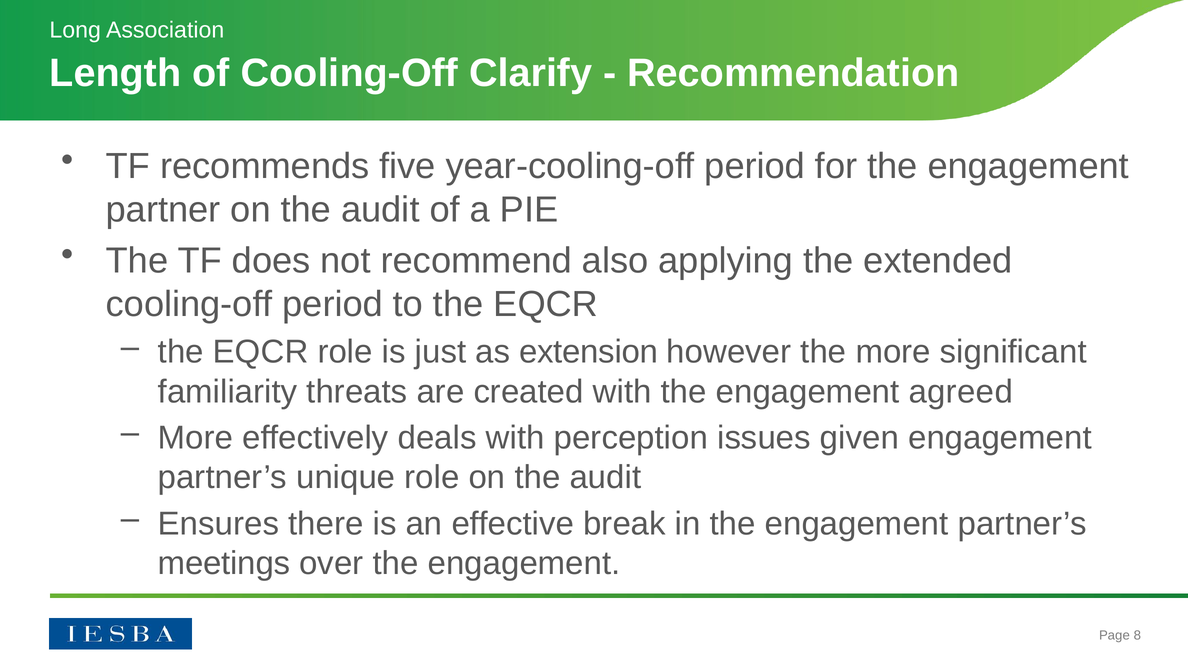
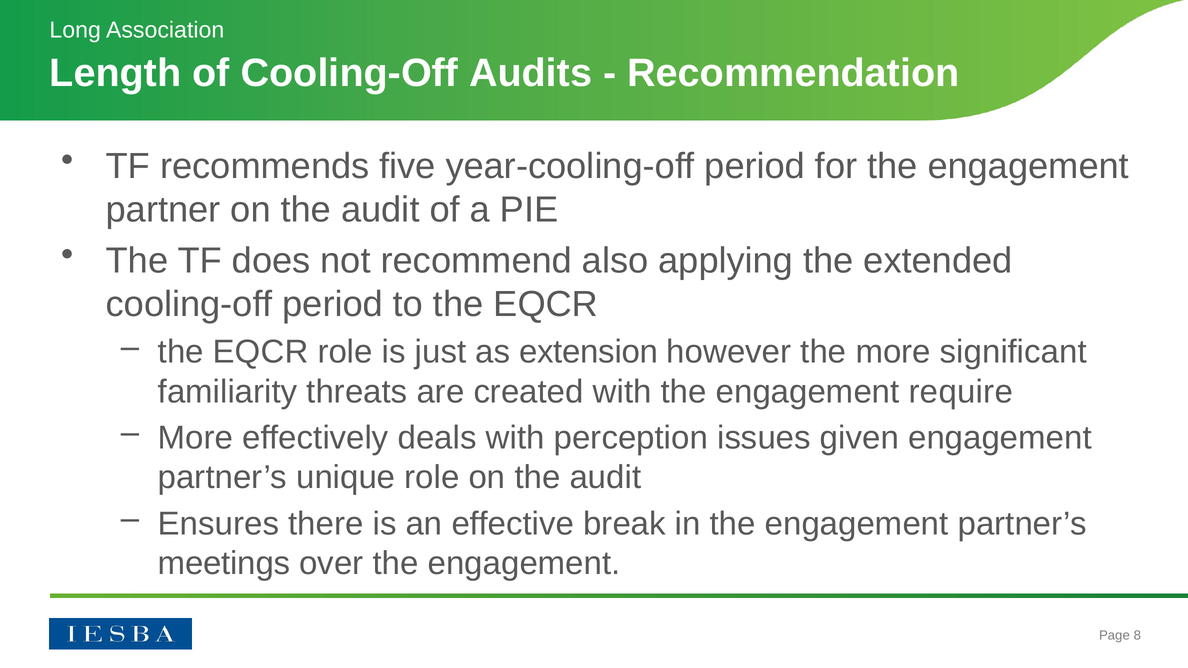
Clarify: Clarify -> Audits (531, 73)
agreed: agreed -> require (961, 392)
